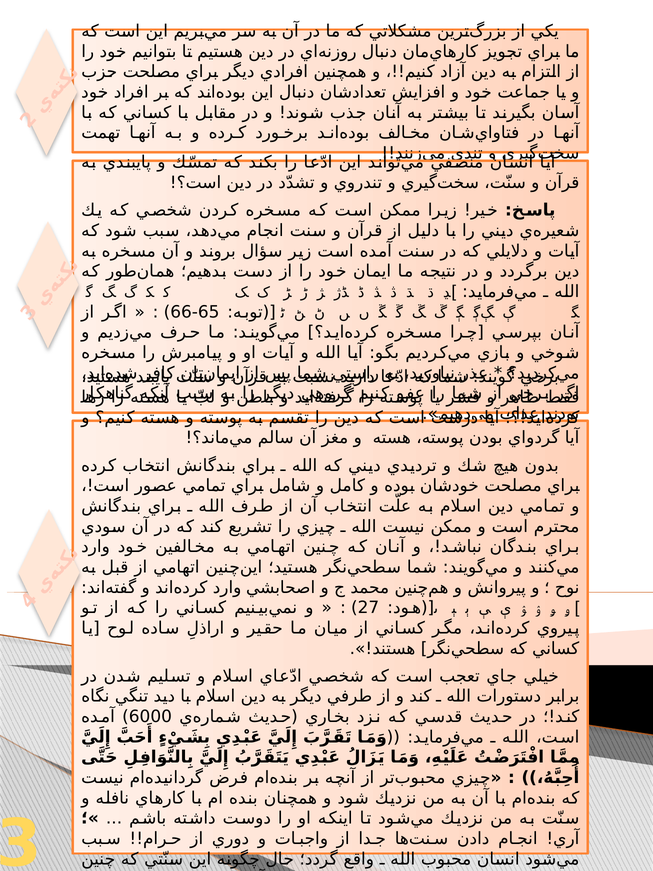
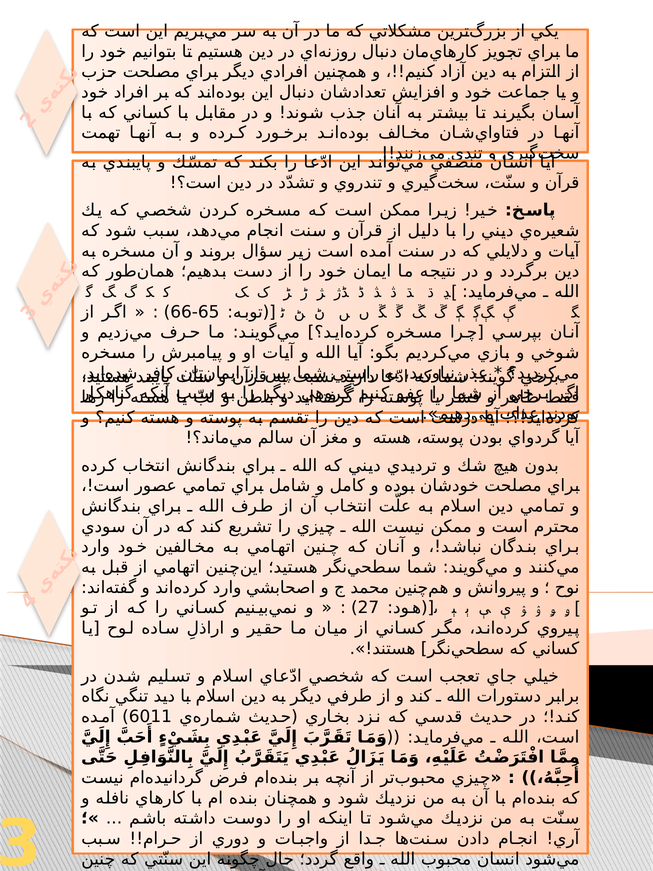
6000: 6000 -> 6011 (150, 716)
